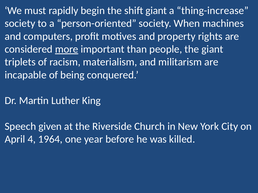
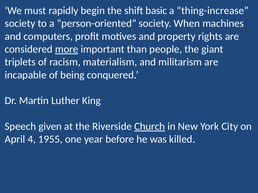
shift giant: giant -> basic (156, 11)
Church underline: none -> present (150, 127)
1964: 1964 -> 1955 (50, 140)
